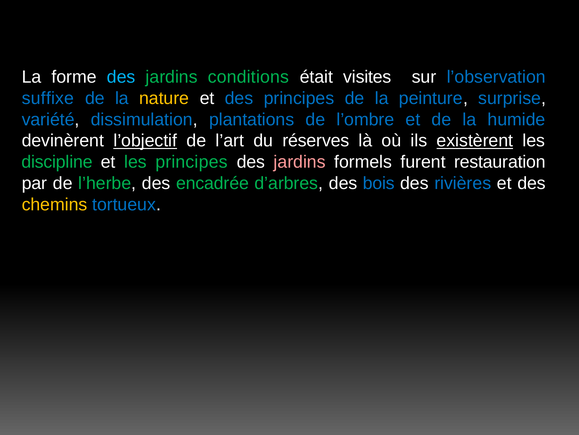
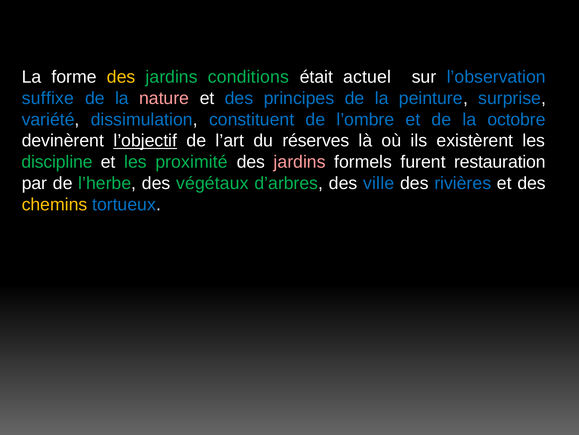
des colour: light blue -> yellow (121, 77)
visites: visites -> actuel (367, 77)
nature colour: yellow -> pink (164, 98)
plantations: plantations -> constituent (252, 119)
humide: humide -> octobre (517, 119)
existèrent underline: present -> none (475, 141)
les principes: principes -> proximité (192, 162)
encadrée: encadrée -> végétaux (212, 183)
bois: bois -> ville (379, 183)
